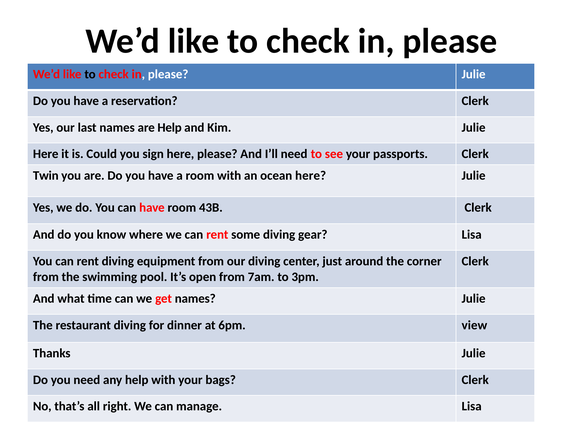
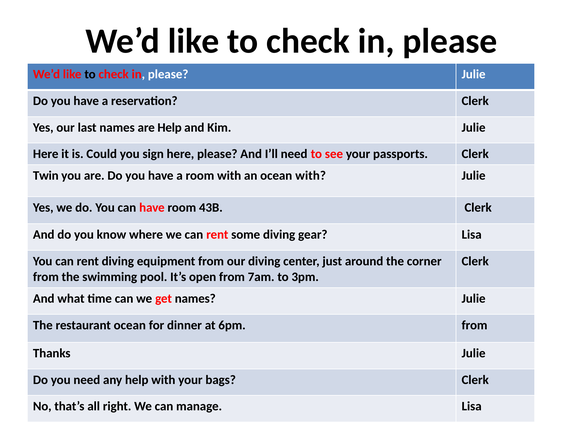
ocean here: here -> with (311, 176)
restaurant diving: diving -> ocean (130, 325)
6pm view: view -> from (475, 325)
